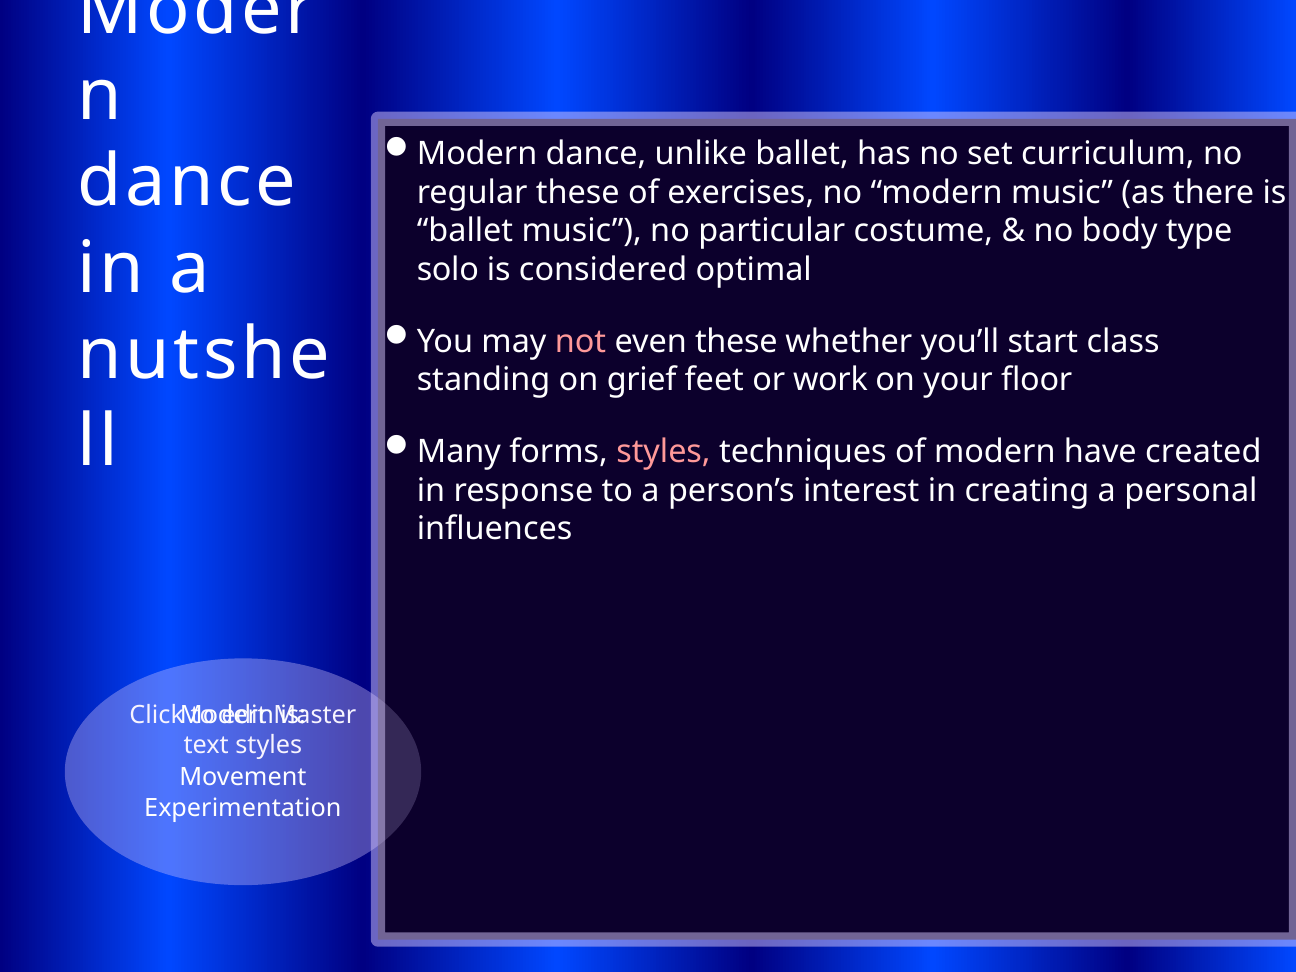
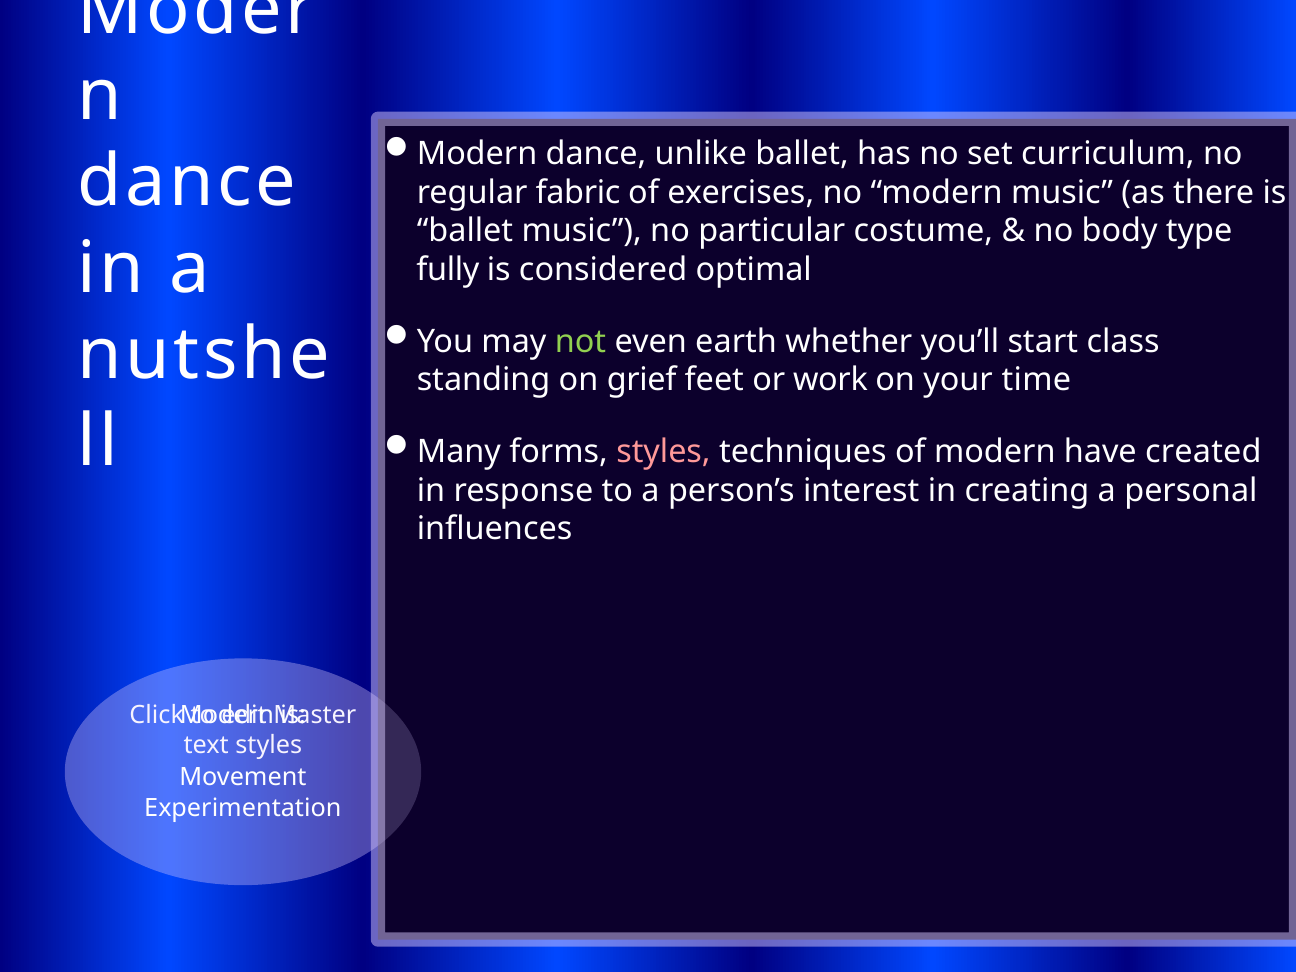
regular these: these -> fabric (578, 192)
solo: solo -> fully (448, 270)
not colour: pink -> light green (580, 341)
even these: these -> earth (736, 341)
floor: floor -> time (1036, 380)
